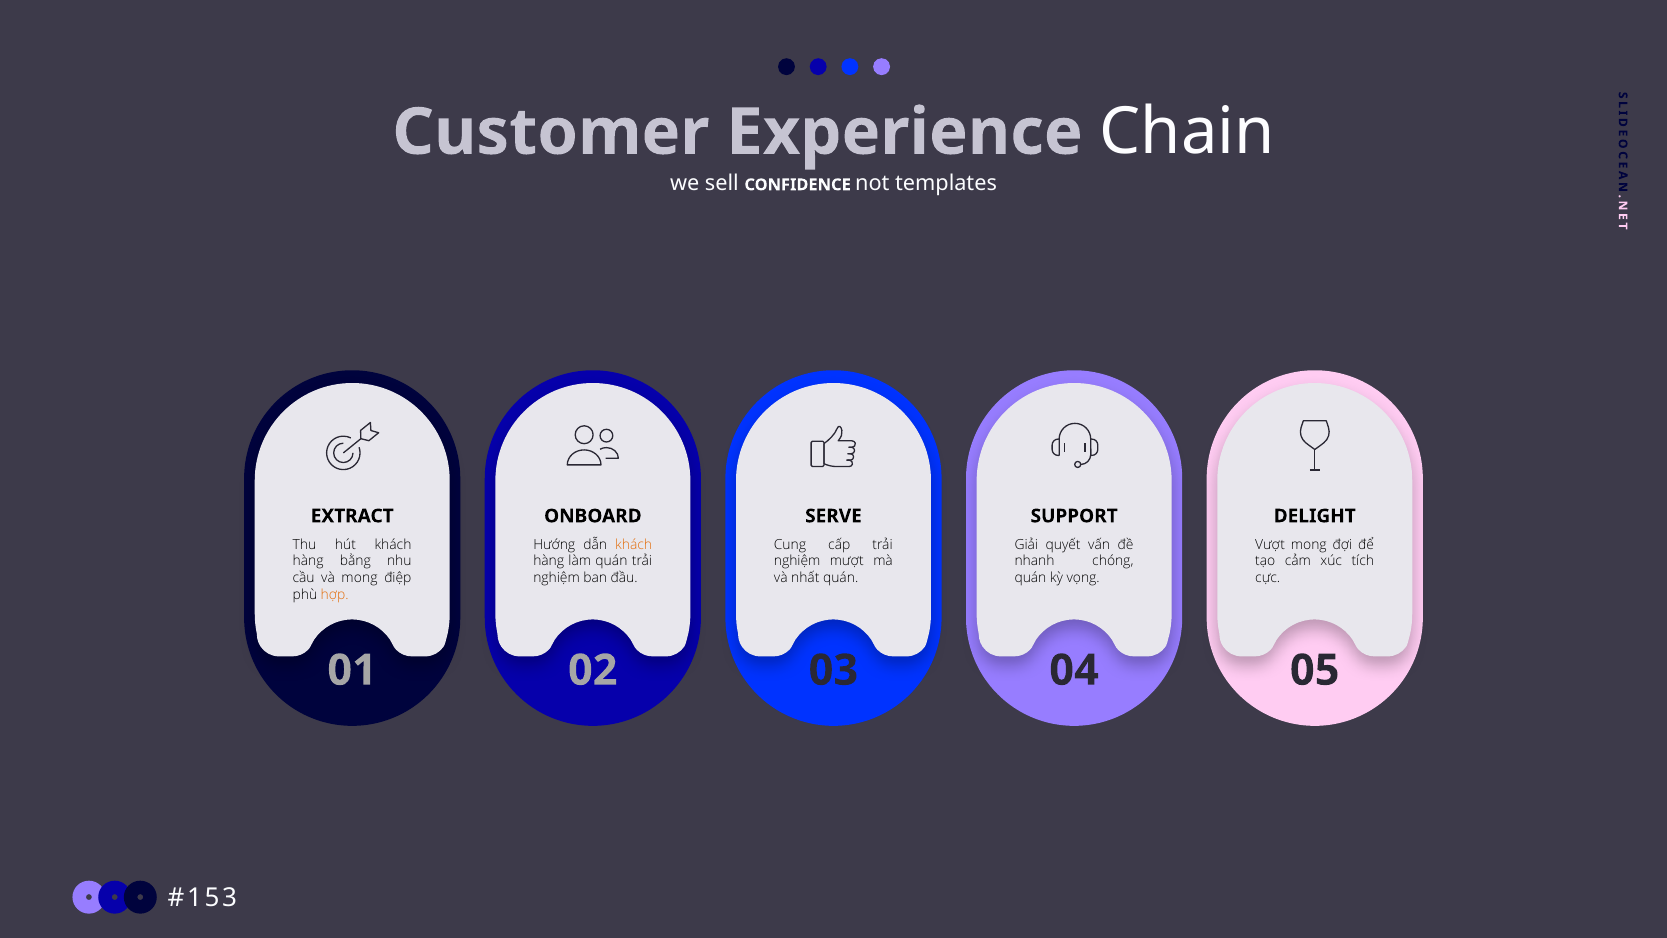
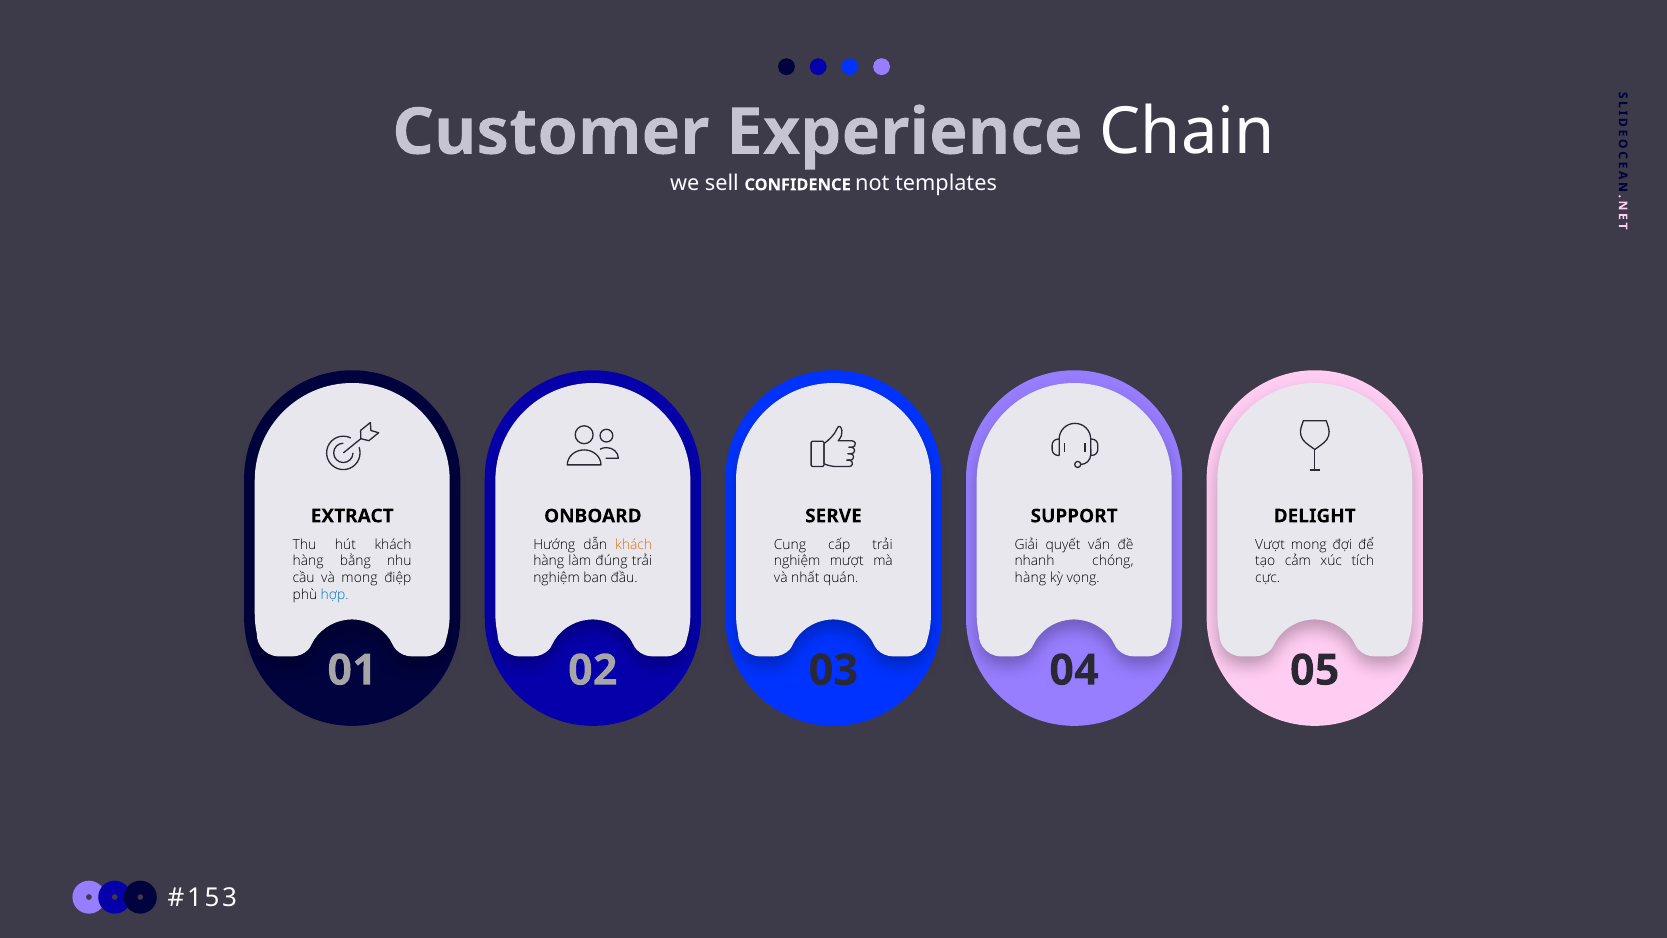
làm quán: quán -> đúng (611, 561)
quán: quán -> hàng (1030, 578)
hợp colour: orange -> blue (335, 594)
